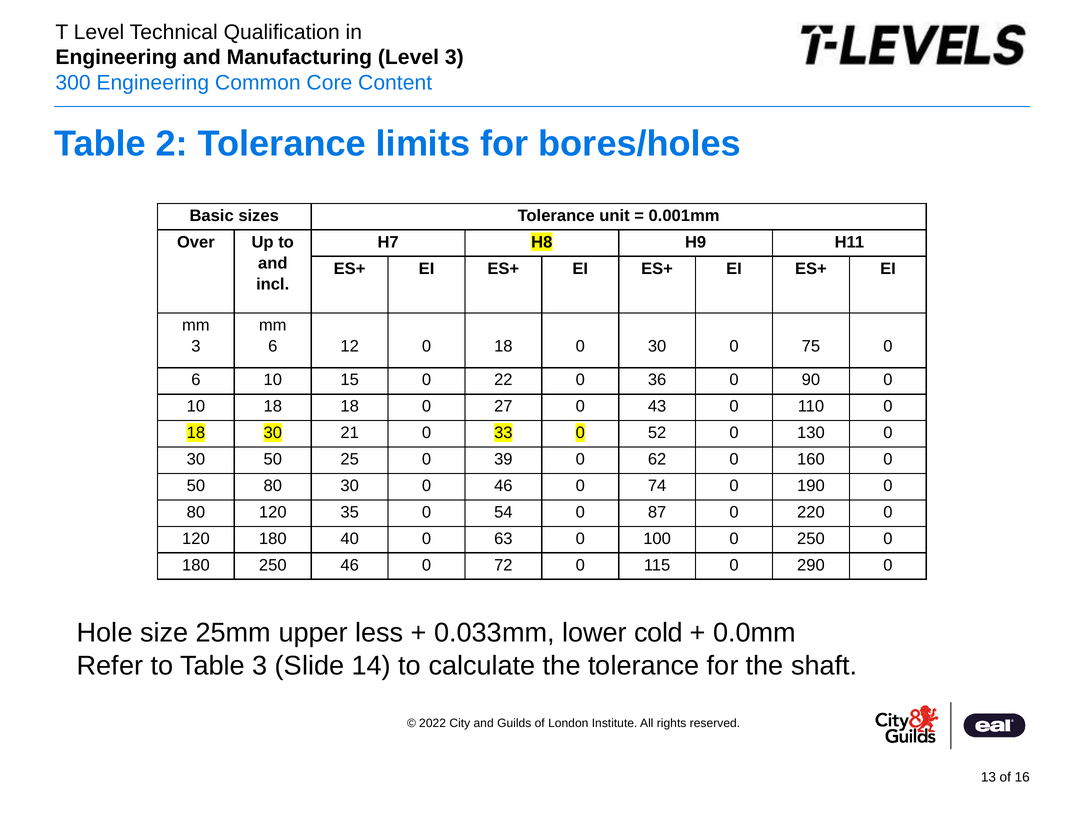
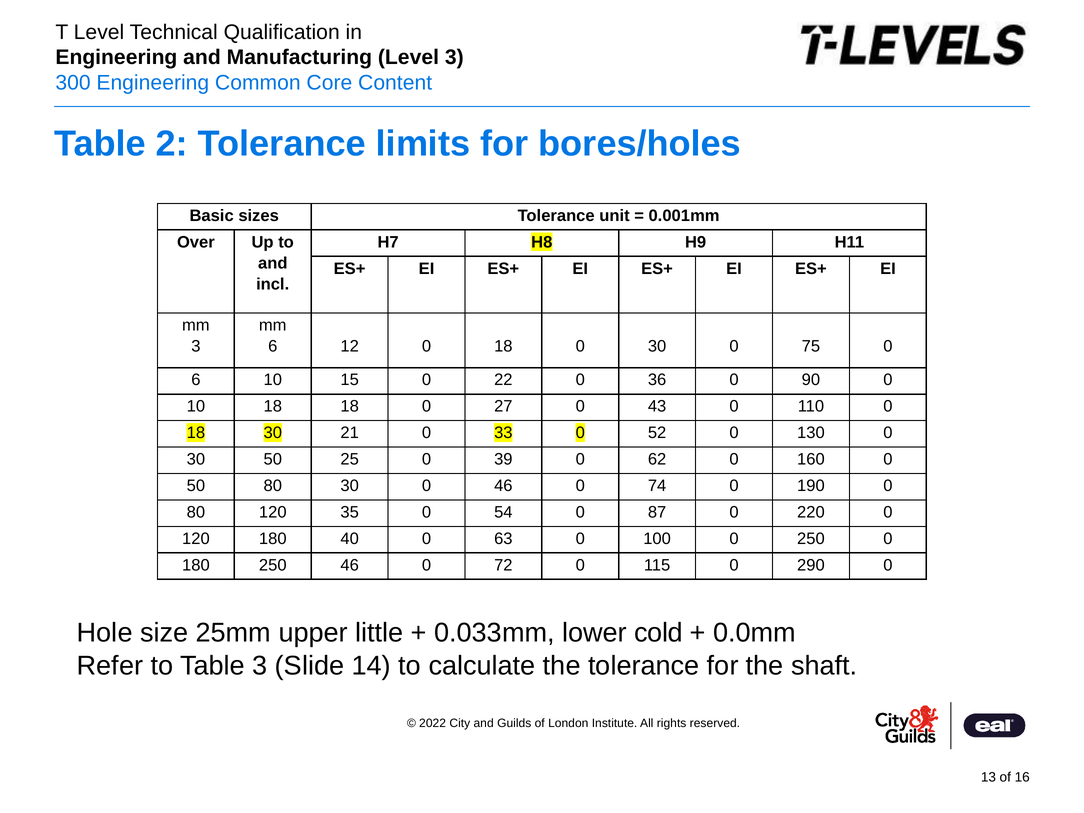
less: less -> little (379, 633)
